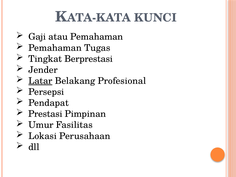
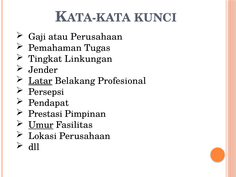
atau Pemahaman: Pemahaman -> Perusahaan (97, 37)
Berprestasi: Berprestasi -> Linkungan (88, 59)
Umur underline: none -> present (41, 125)
